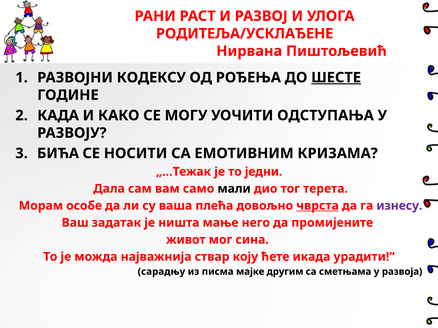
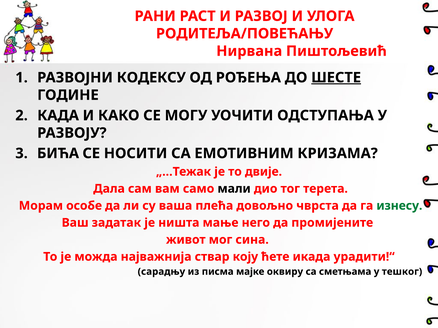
РОДИТЕЉА/УСКЛАЂЕНЕ: РОДИТЕЉА/УСКЛАЂЕНЕ -> РОДИТЕЉА/ПОВЕЋАЊУ (245, 34)
једни: једни -> двије (263, 172)
чврста underline: present -> none (318, 206)
изнесу colour: purple -> green (399, 206)
другим: другим -> оквиру (285, 272)
развоја: развоја -> тешког (402, 272)
